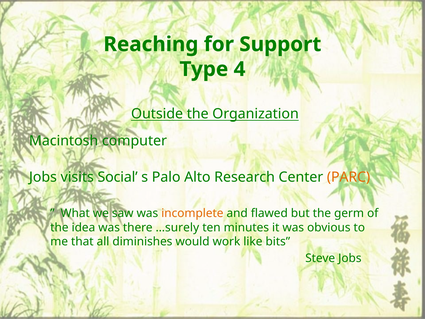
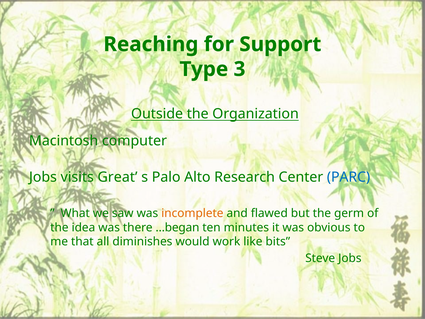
4: 4 -> 3 (240, 69)
Social: Social -> Great (118, 177)
PARC colour: orange -> blue (349, 177)
…surely: …surely -> …began (178, 227)
